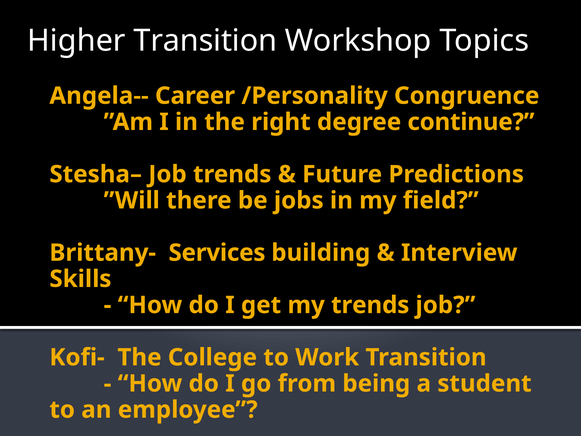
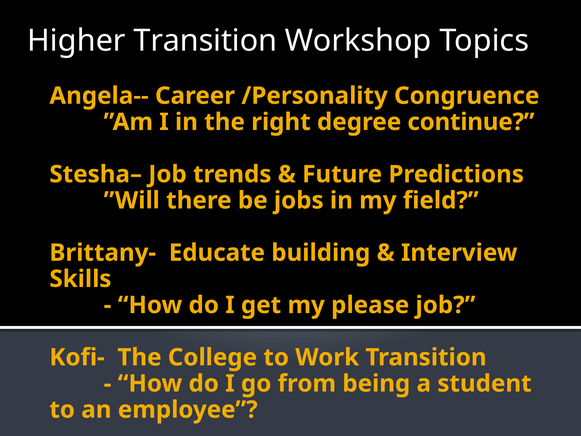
Services: Services -> Educate (217, 253)
my trends: trends -> please (370, 305)
